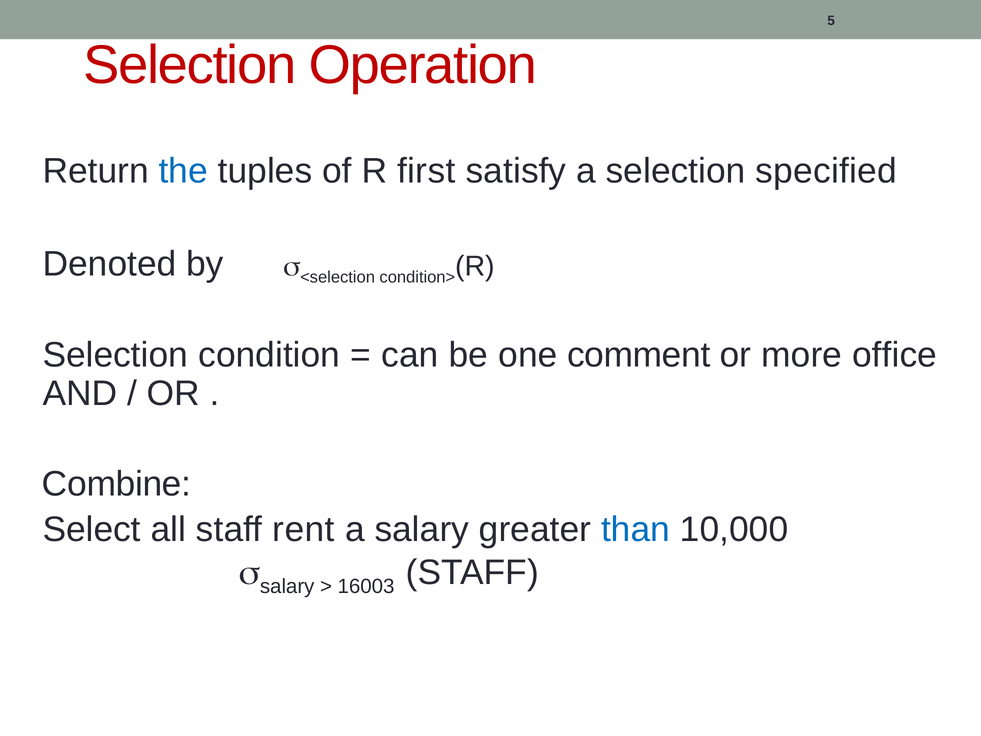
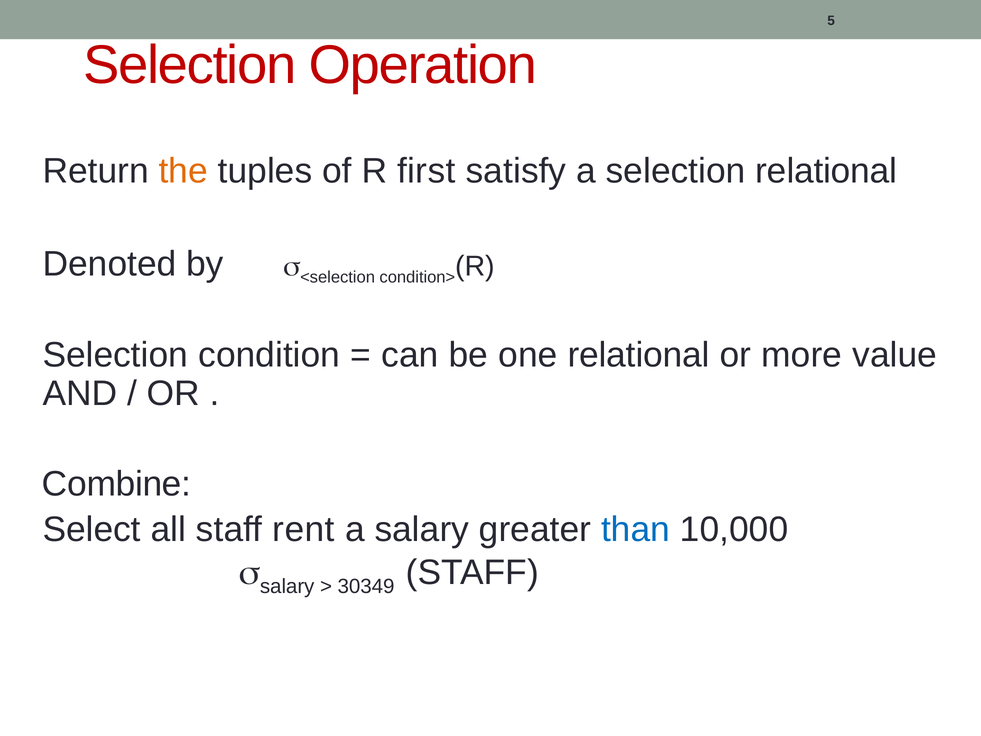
the colour: blue -> orange (183, 171)
selection specified: specified -> relational (826, 171)
one comment: comment -> relational (639, 355)
office: office -> value (895, 355)
16003: 16003 -> 30349 (366, 586)
